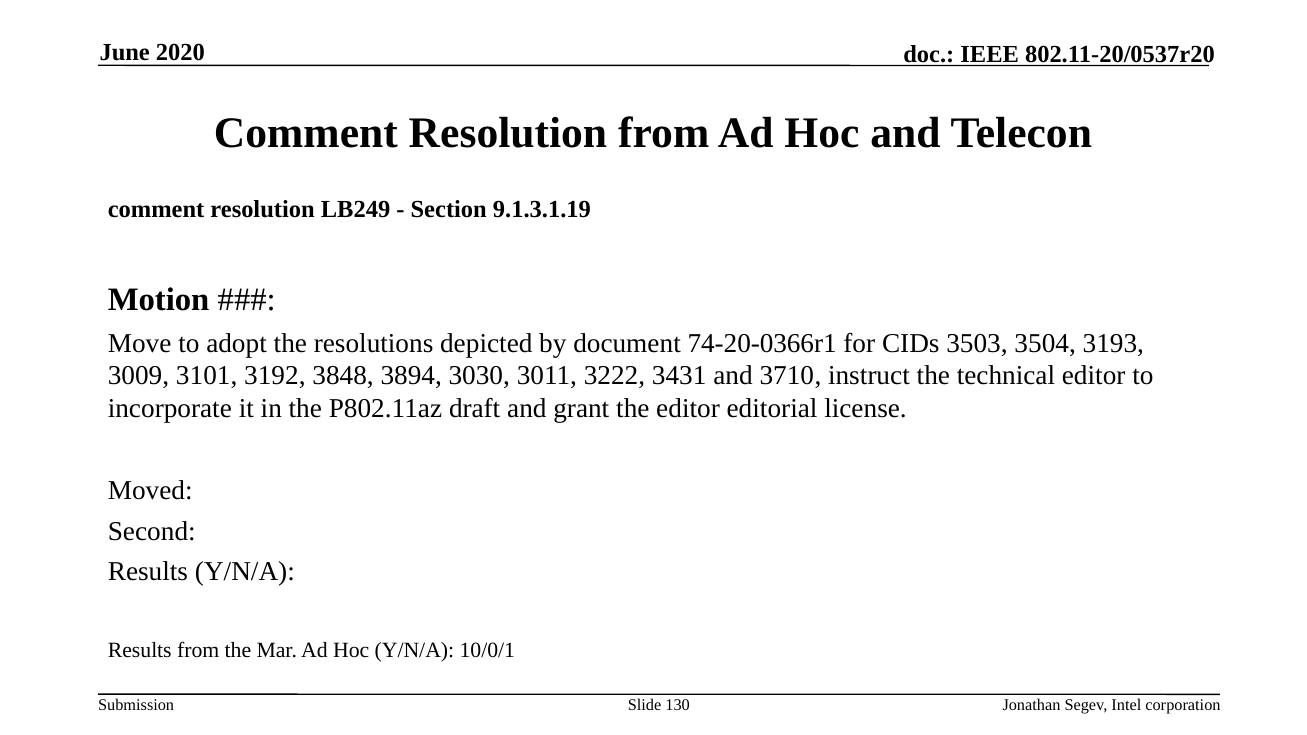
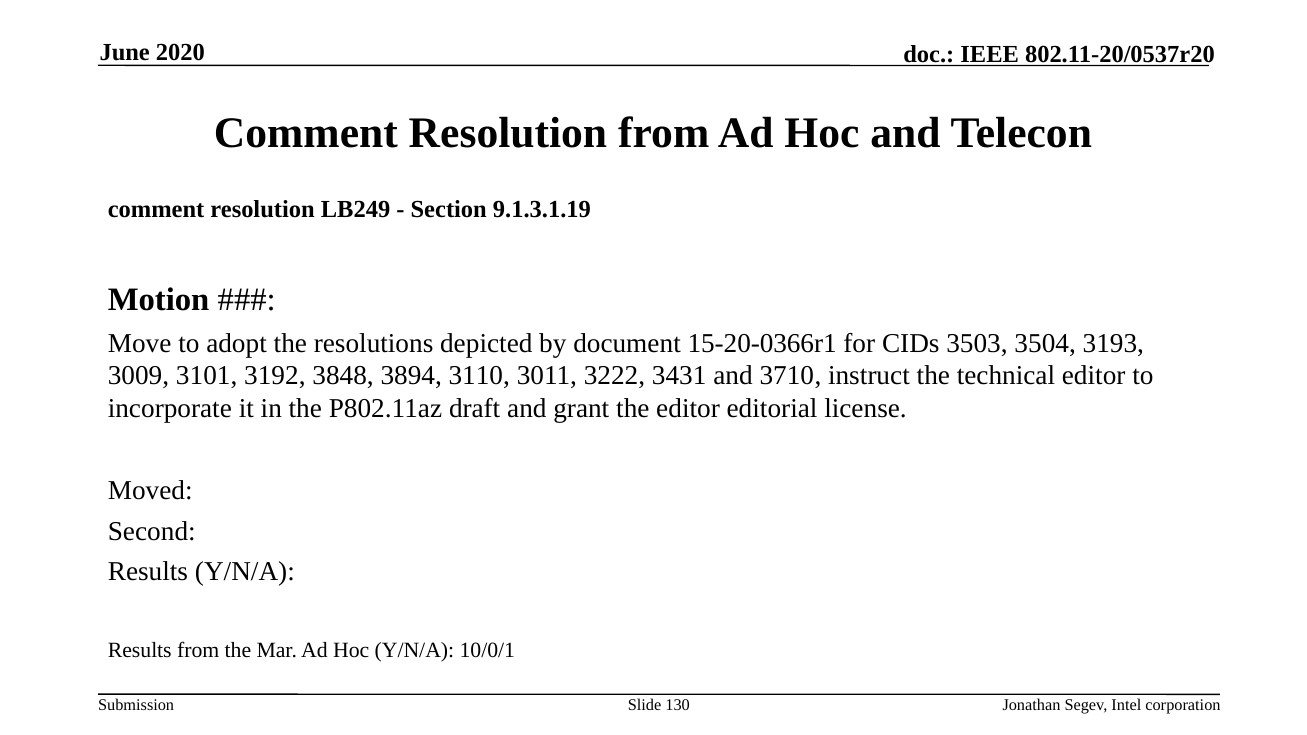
74-20-0366r1: 74-20-0366r1 -> 15-20-0366r1 (762, 343)
3030: 3030 -> 3110 (479, 376)
